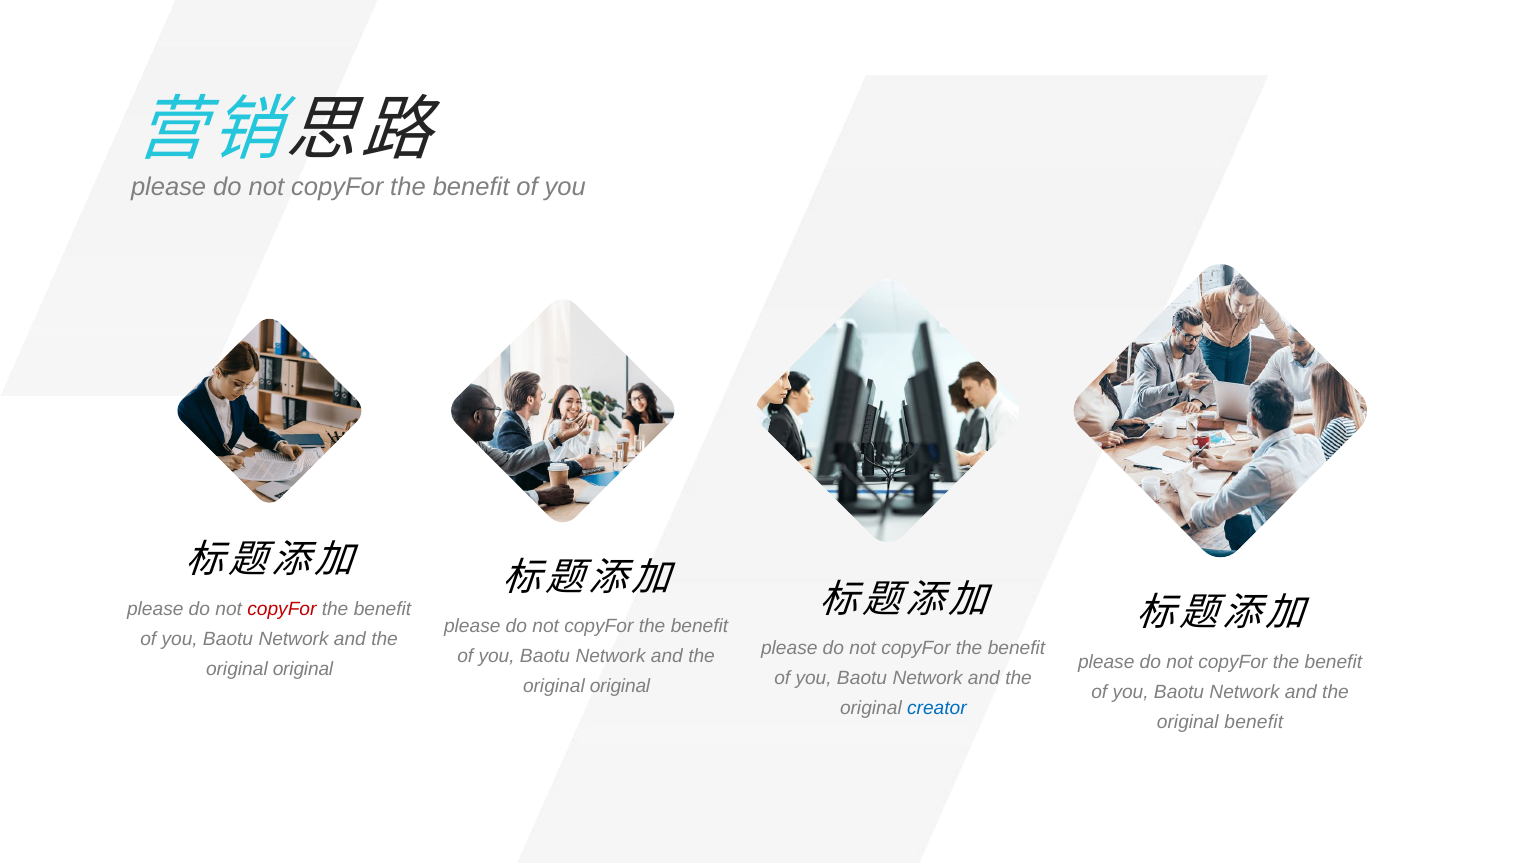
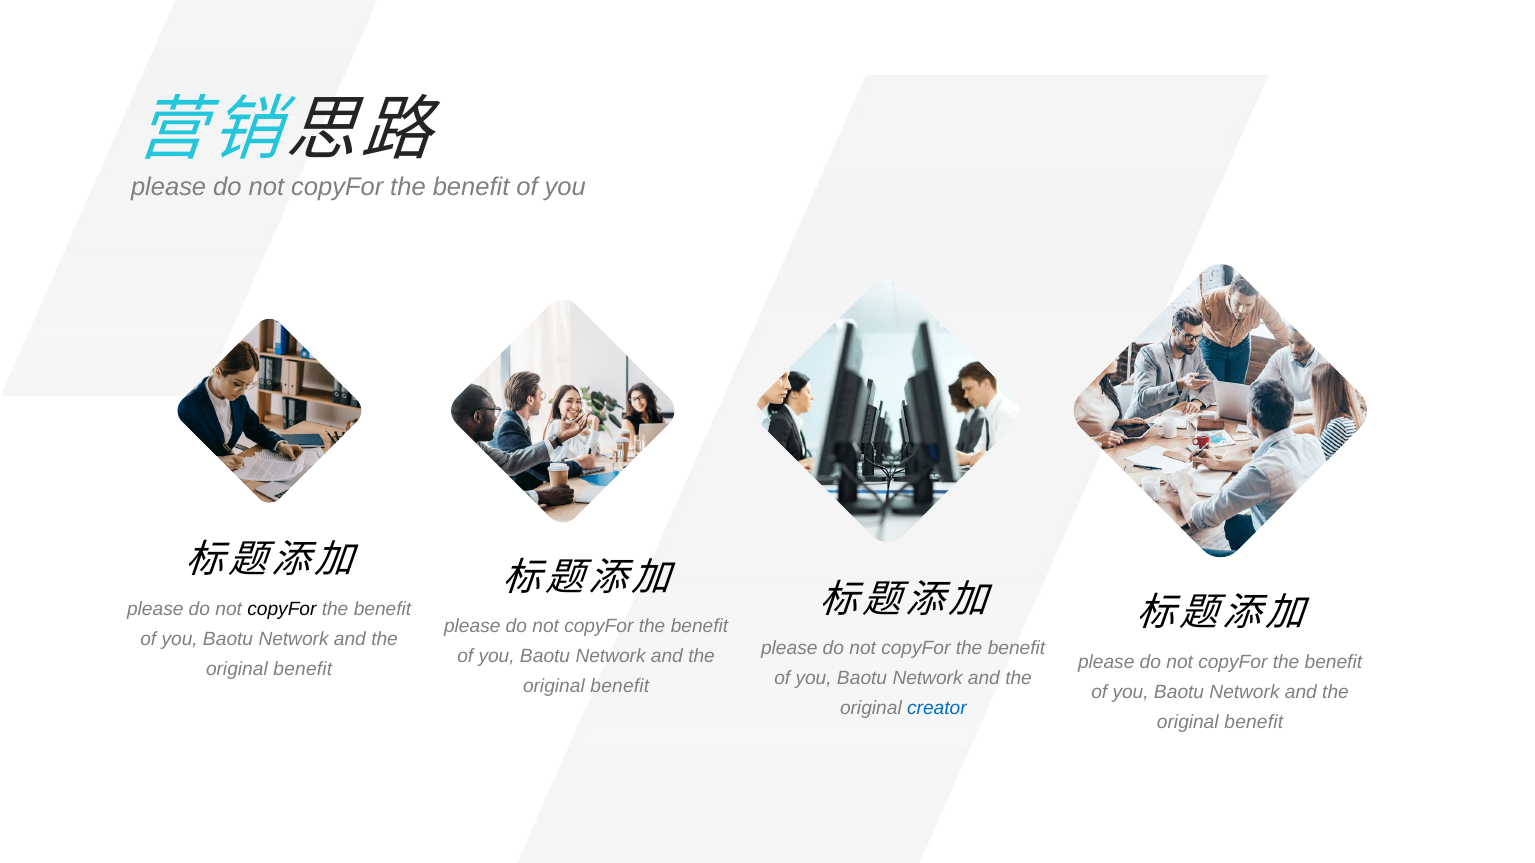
copyFor colour: red -> black (282, 609)
original: original -> benefit (303, 669)
original: original -> benefit (620, 686)
